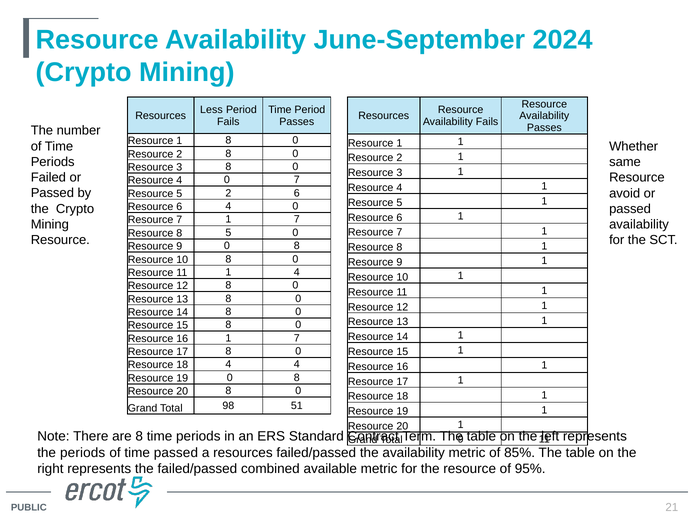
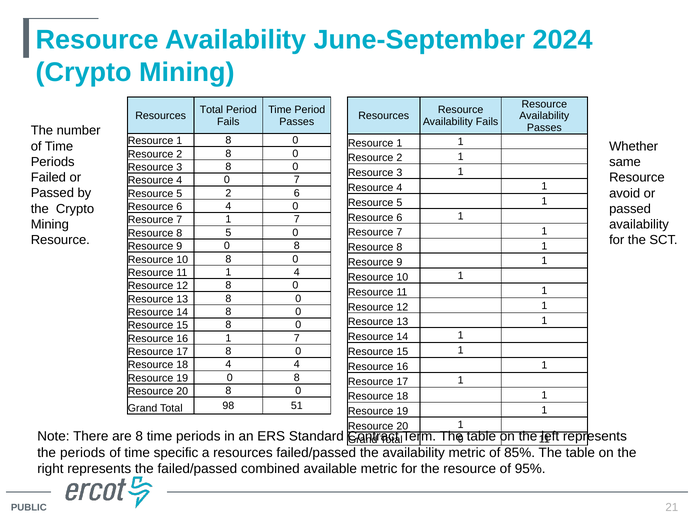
Less: Less -> Total (211, 110)
time passed: passed -> specific (176, 453)
